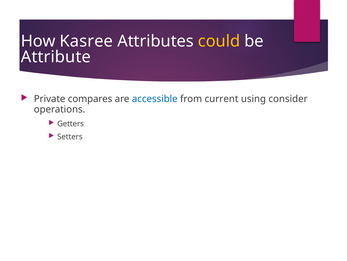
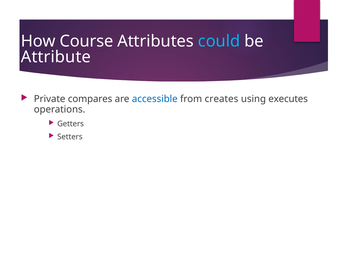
Kasree: Kasree -> Course (86, 41)
could colour: yellow -> light blue (219, 41)
current: current -> creates (221, 99)
consider: consider -> executes (288, 99)
